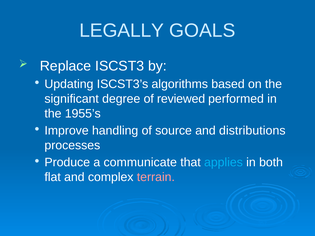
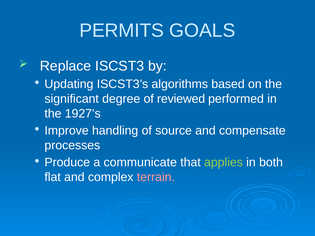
LEGALLY: LEGALLY -> PERMITS (122, 31)
1955’s: 1955’s -> 1927’s (83, 114)
distributions: distributions -> compensate (252, 131)
applies colour: light blue -> light green (223, 163)
